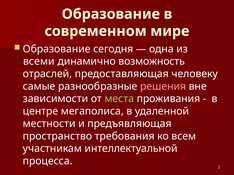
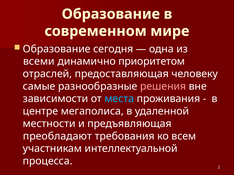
возможность: возможность -> приоритетом (152, 62)
места colour: light green -> light blue (119, 99)
пространство: пространство -> преобладают (57, 136)
